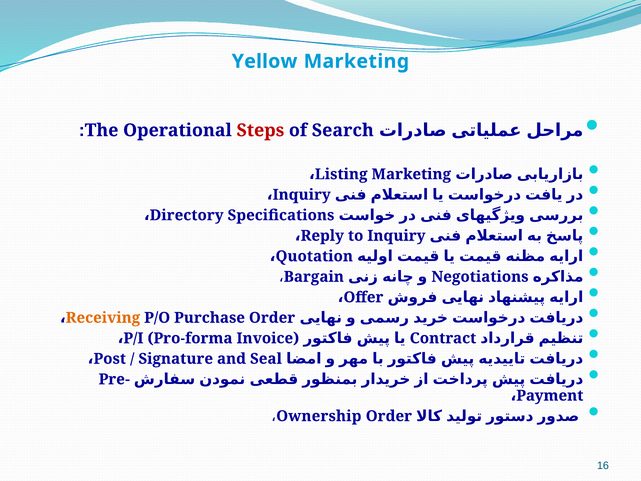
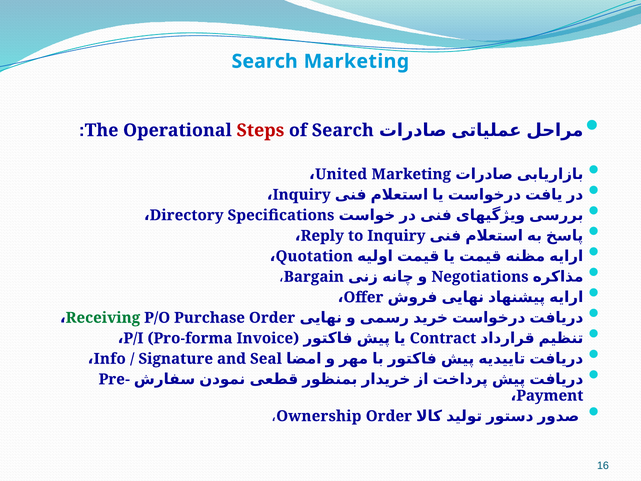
Yellow: Yellow -> Search (265, 61)
Listing: Listing -> United (341, 174)
Receiving colour: orange -> green (103, 318)
Post: Post -> Info (110, 359)
